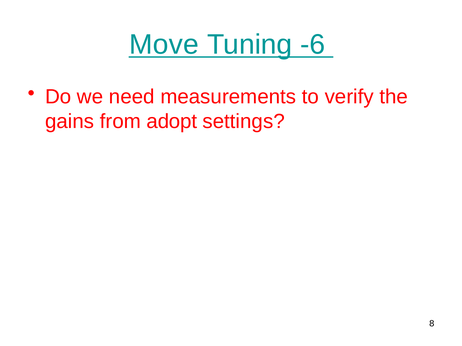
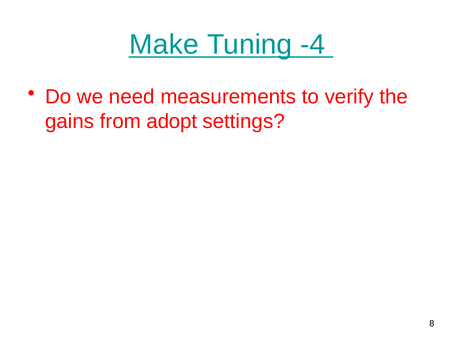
Move: Move -> Make (164, 45)
-6: -6 -> -4 (313, 45)
